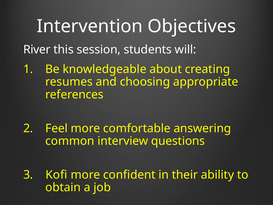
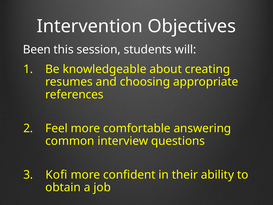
River: River -> Been (37, 50)
